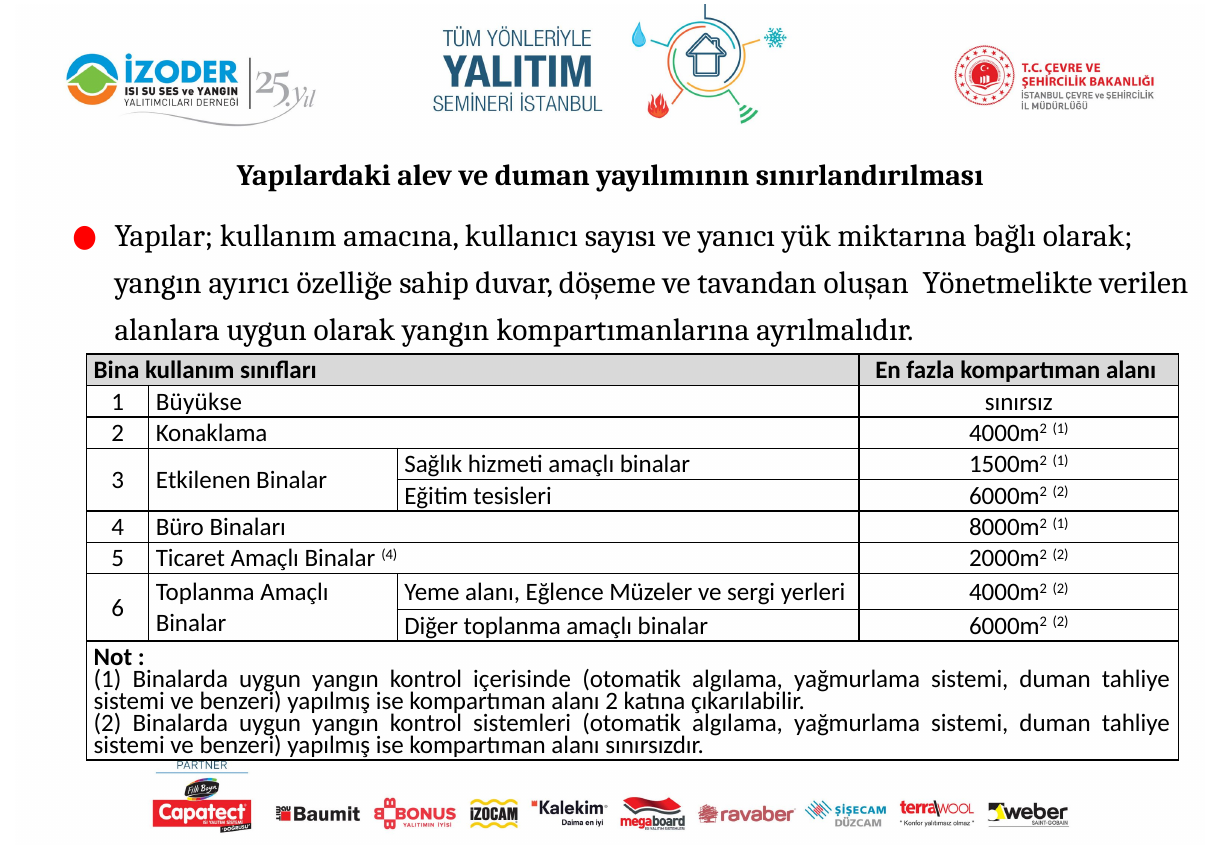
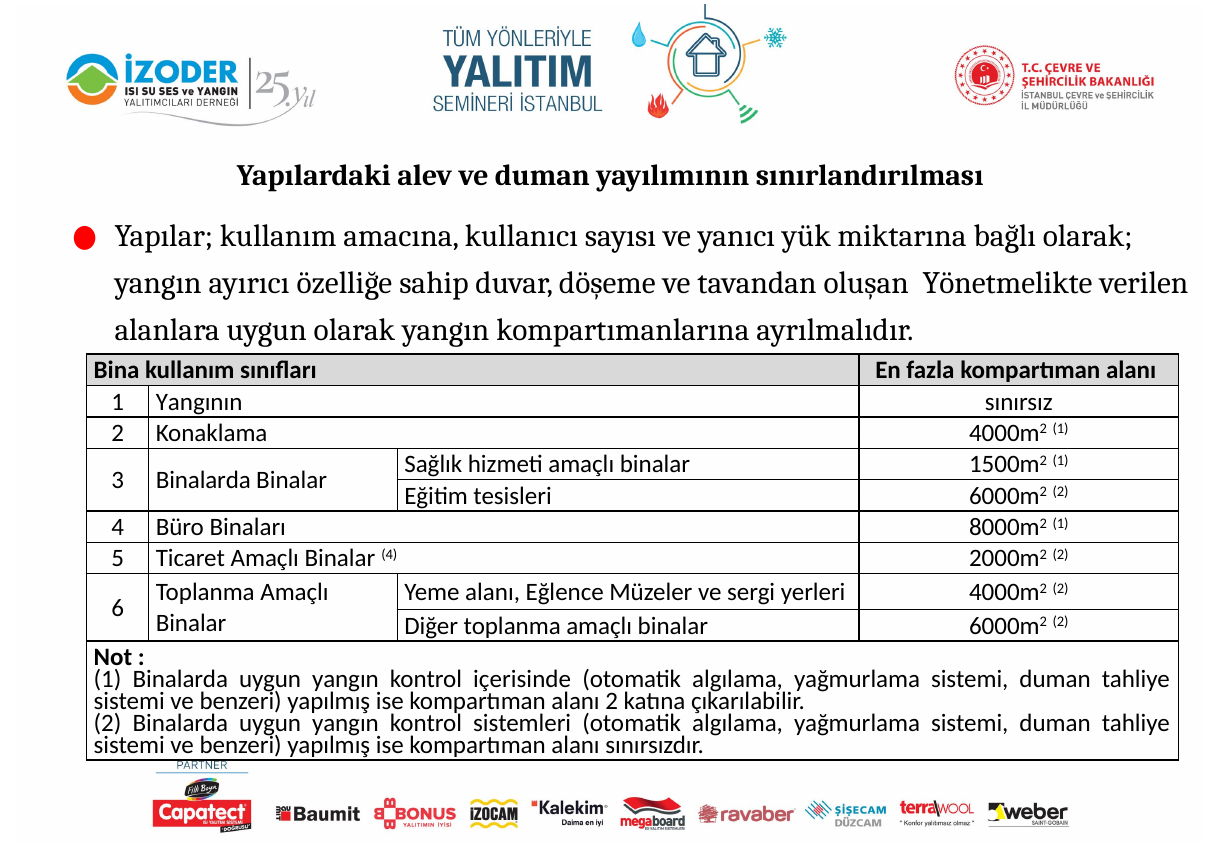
Büyükse: Büyükse -> Yangının (199, 402)
3 Etkilenen: Etkilenen -> Binalarda (203, 481)
